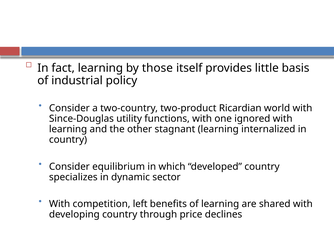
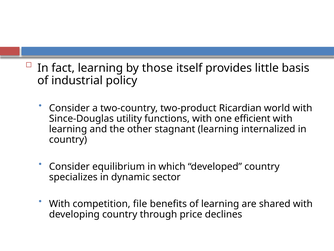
ignored: ignored -> efficient (252, 118)
left: left -> file (140, 204)
